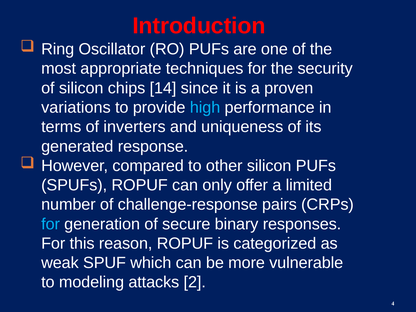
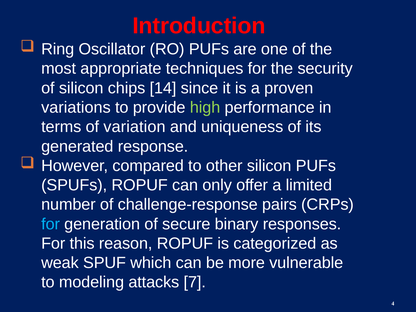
high colour: light blue -> light green (205, 108)
inverters: inverters -> variation (134, 127)
2: 2 -> 7 (195, 282)
